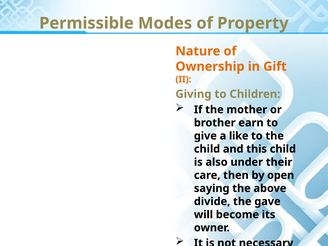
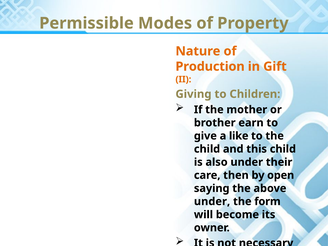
Ownership: Ownership -> Production (210, 66)
divide: divide -> under (212, 201)
gave: gave -> form (267, 201)
